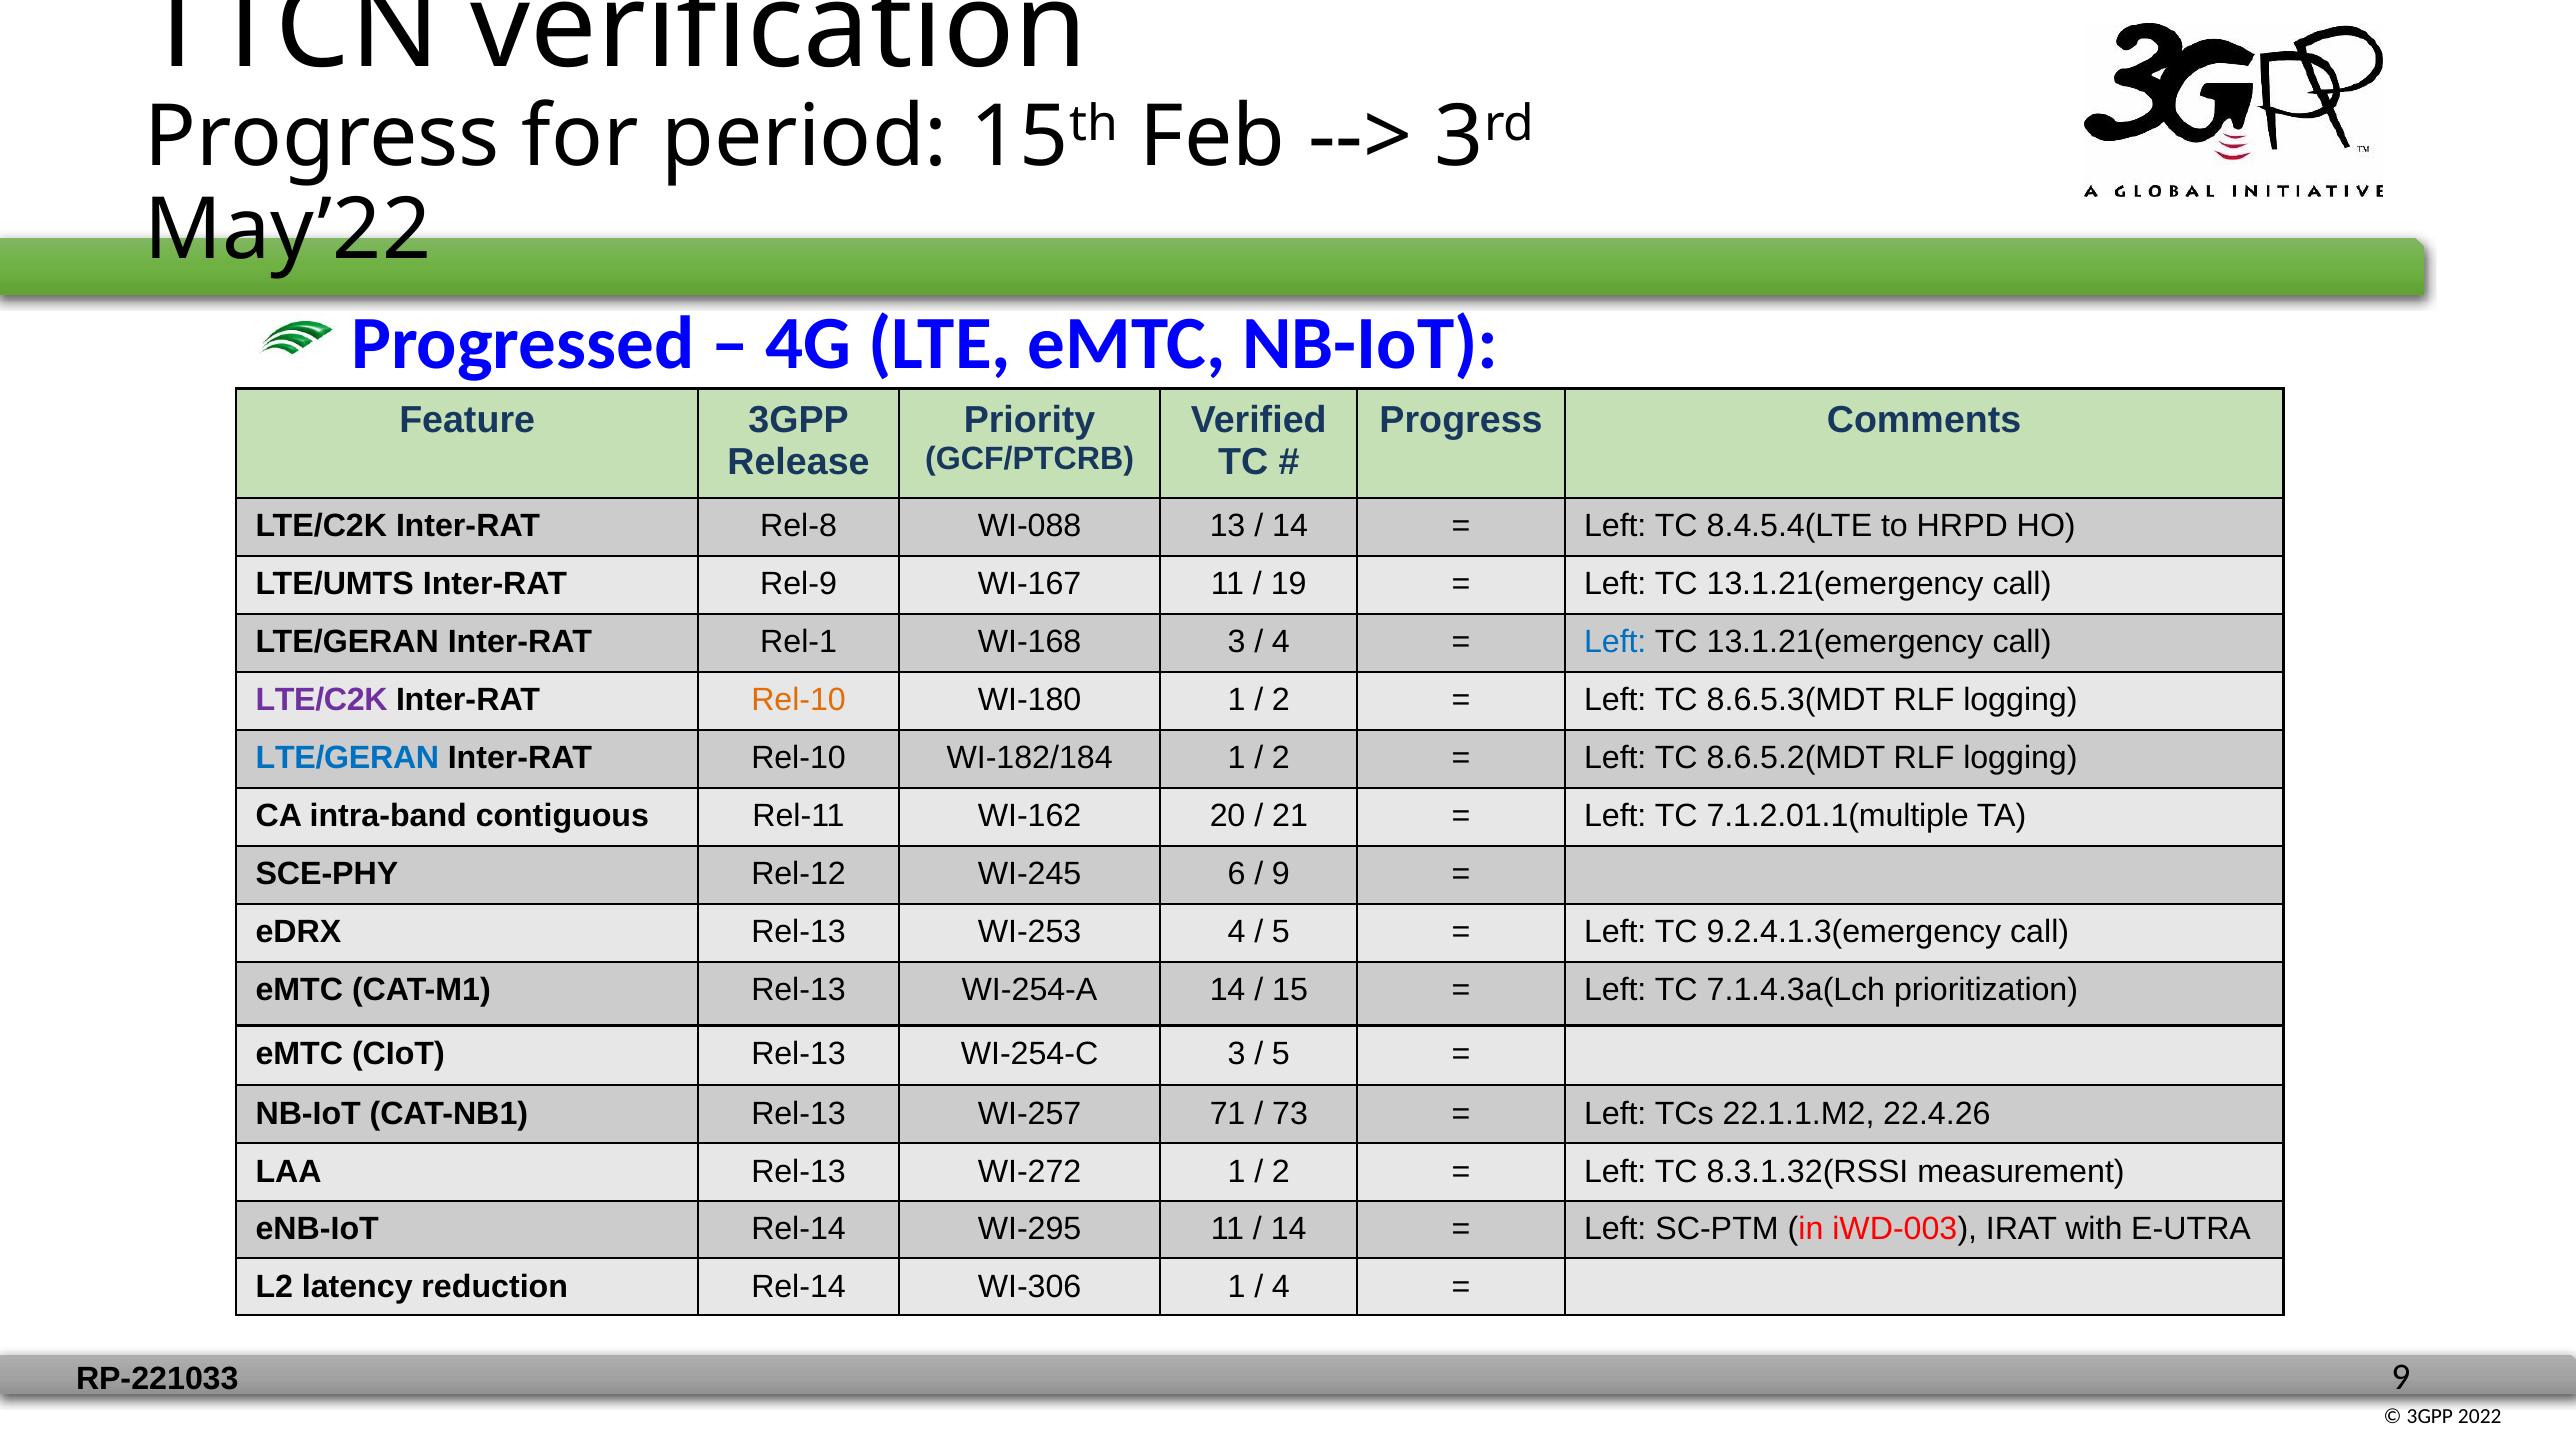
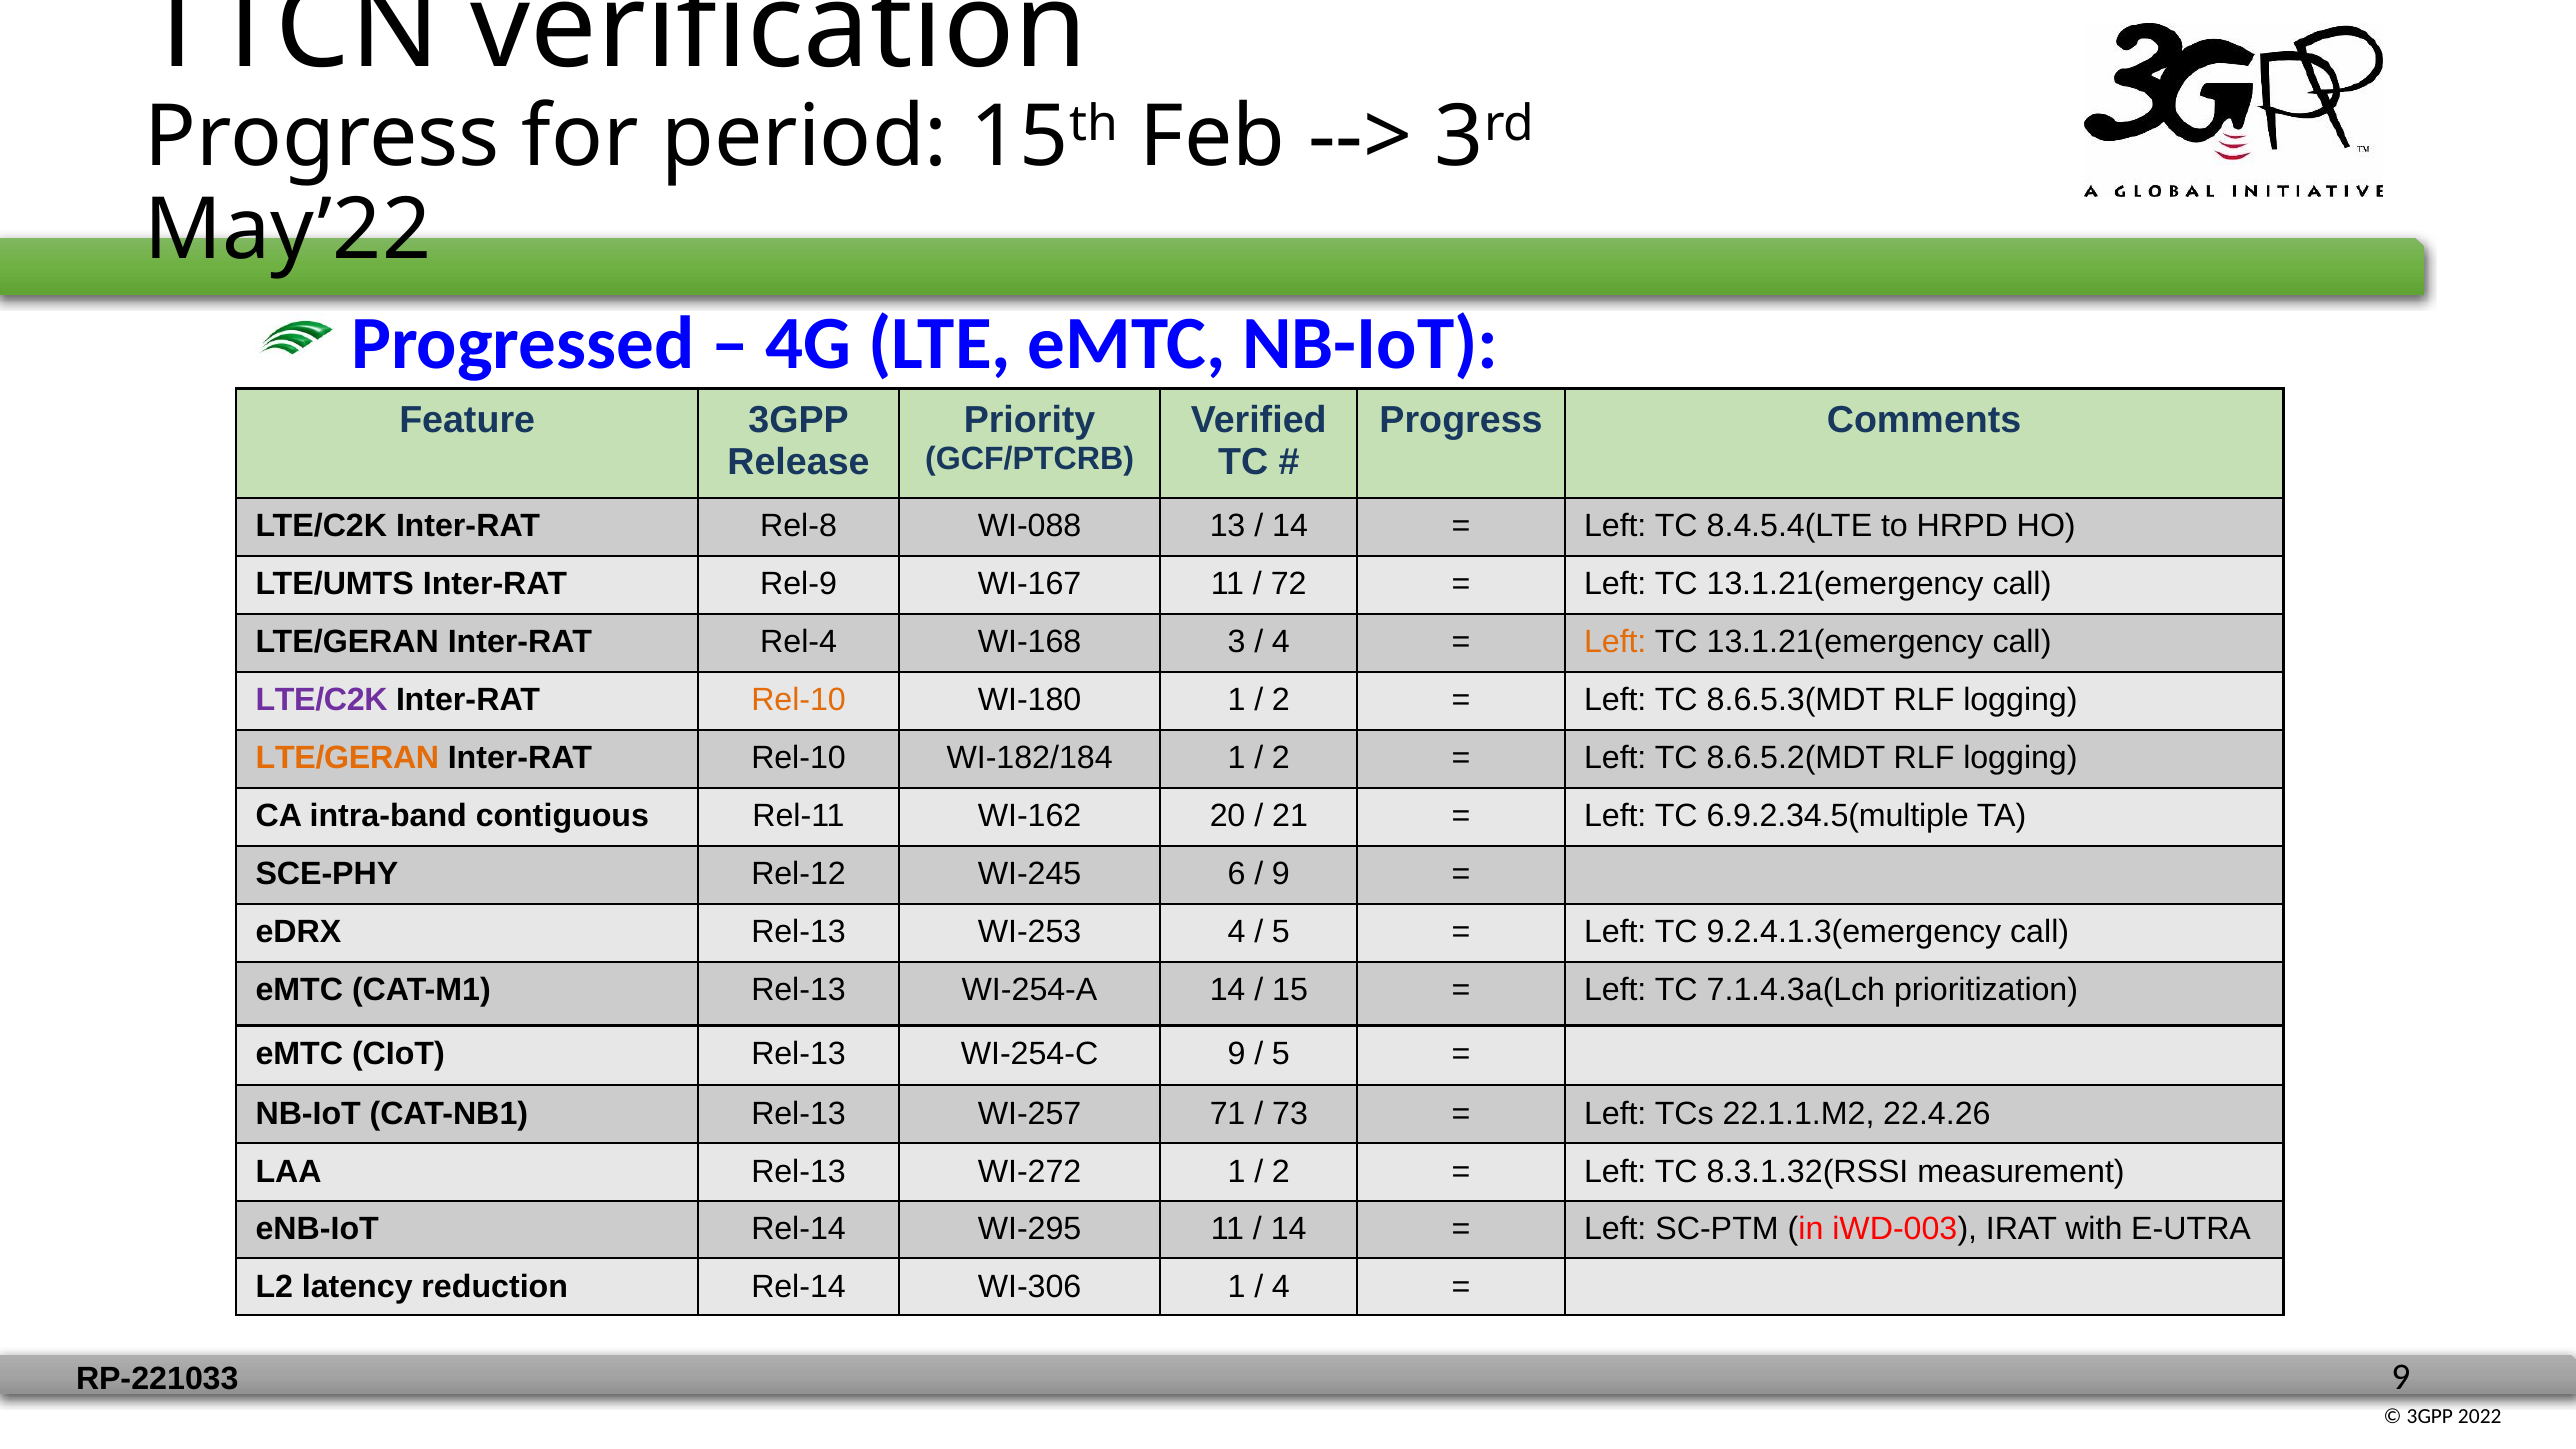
19: 19 -> 72 (1289, 584)
Rel-1: Rel-1 -> Rel-4 (799, 642)
Left colour: blue -> orange (1615, 642)
LTE/GERAN colour: blue -> orange (347, 758)
7.1.2.01.1(multiple: 7.1.2.01.1(multiple -> 6.9.2.34.5(multiple (1838, 816)
WI-254-C 3: 3 -> 9 (1237, 1054)
